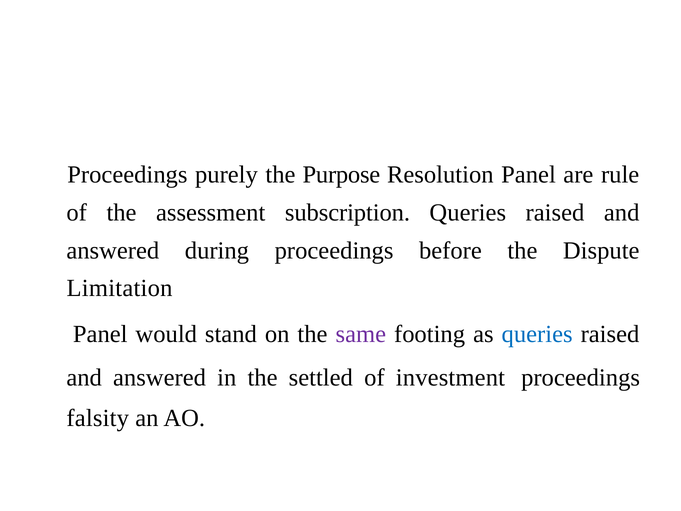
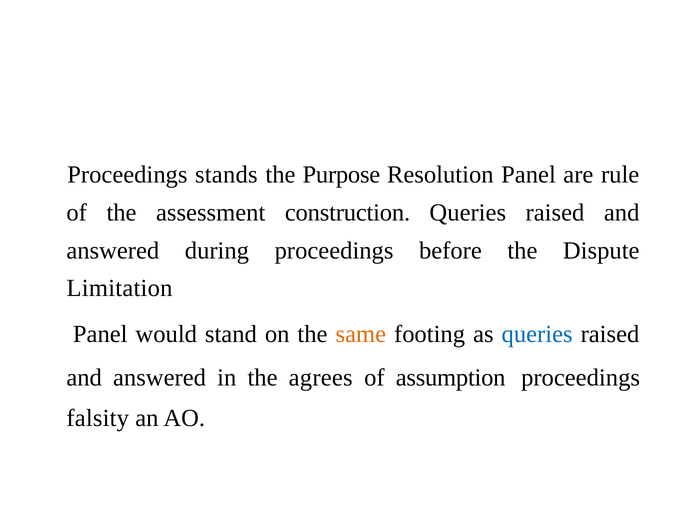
purely: purely -> stands (226, 175)
subscription: subscription -> construction (348, 213)
same colour: purple -> orange (361, 334)
settled: settled -> agrees (321, 377)
investment: investment -> assumption (451, 377)
